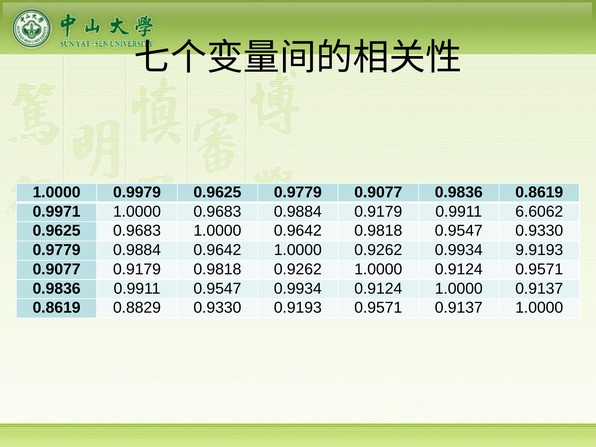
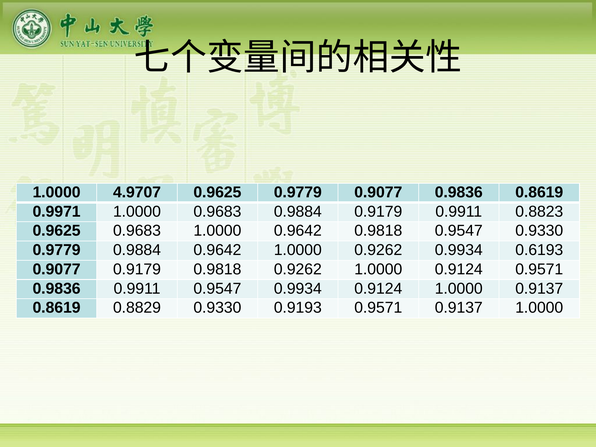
0.9979: 0.9979 -> 4.9707 (137, 192)
6.6062: 6.6062 -> 0.8823 (539, 212)
9.9193: 9.9193 -> 0.6193 (539, 250)
